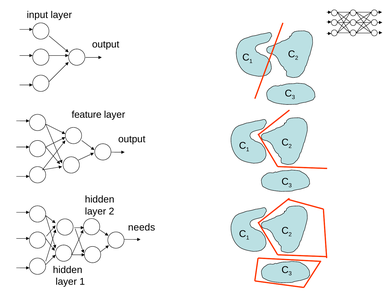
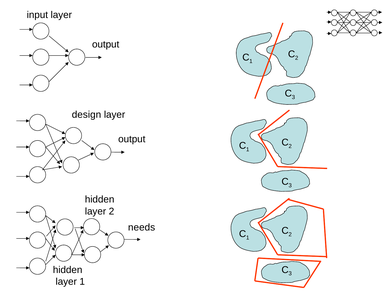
feature: feature -> design (86, 115)
